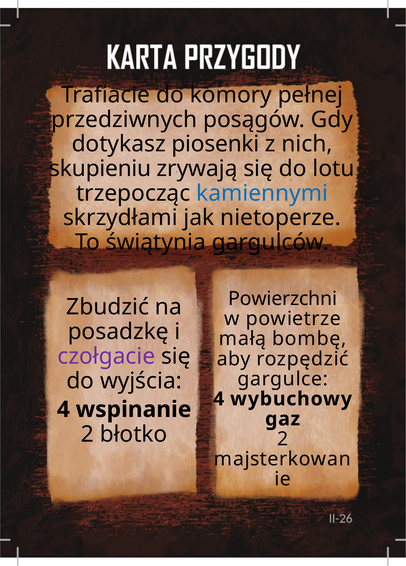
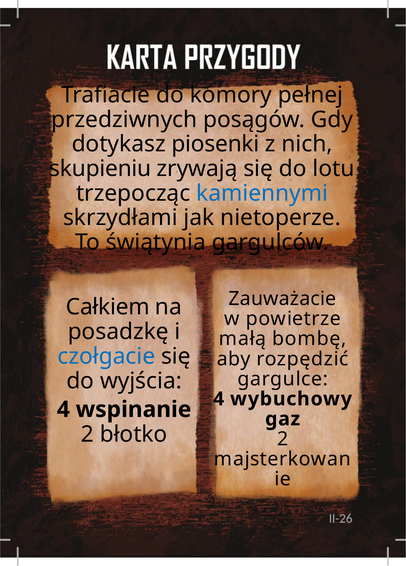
Powierzchni: Powierzchni -> Zauważacie (282, 298)
Zbudzić: Zbudzić -> Całkiem (108, 306)
czołgacie colour: purple -> blue (106, 356)
